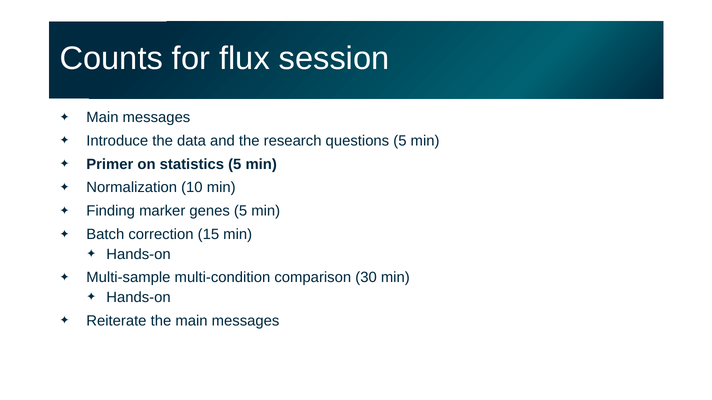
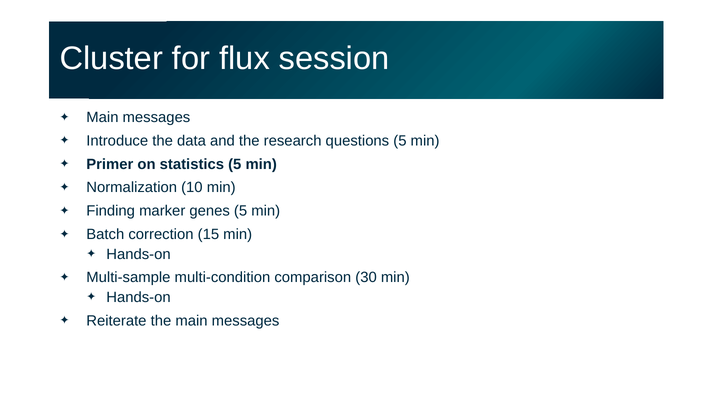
Counts: Counts -> Cluster (111, 58)
